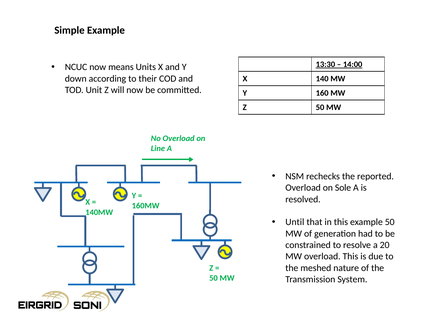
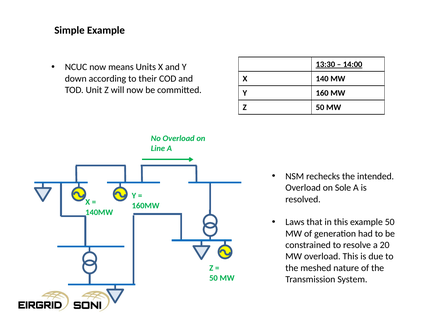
reported: reported -> intended (376, 177)
Until: Until -> Laws (295, 222)
